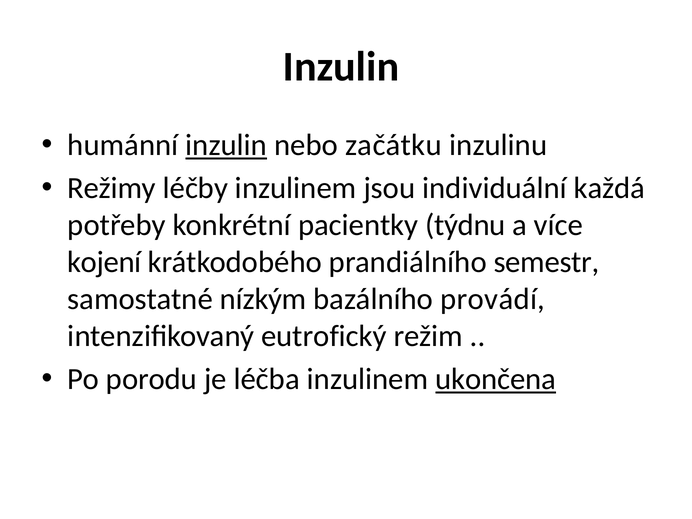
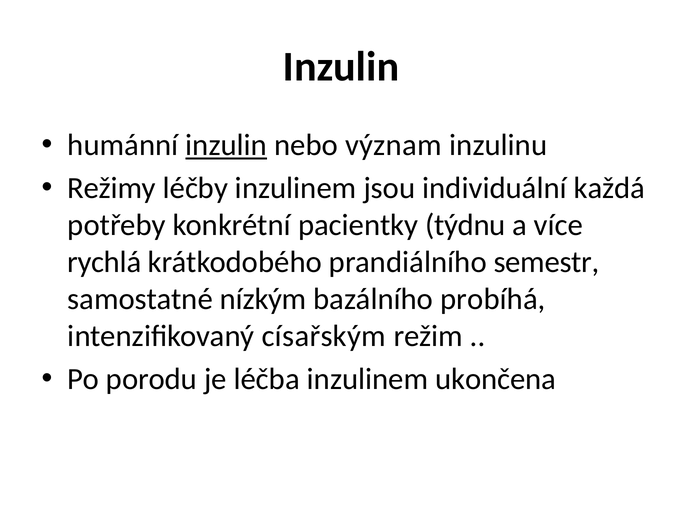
začátku: začátku -> význam (393, 145)
kojení: kojení -> rychlá (104, 262)
provádí: provádí -> probíhá (493, 299)
eutrofický: eutrofický -> císařským (324, 336)
ukončena underline: present -> none (496, 379)
